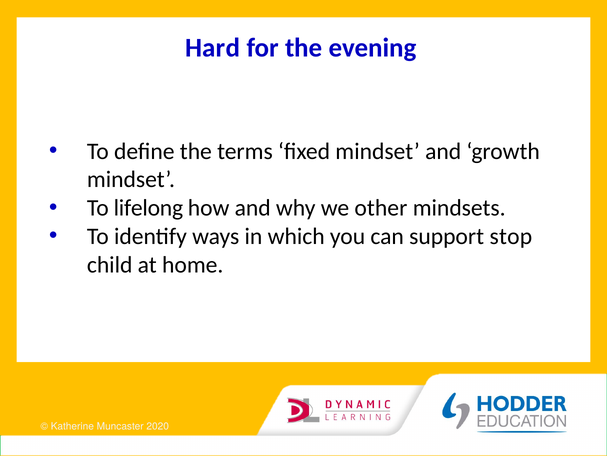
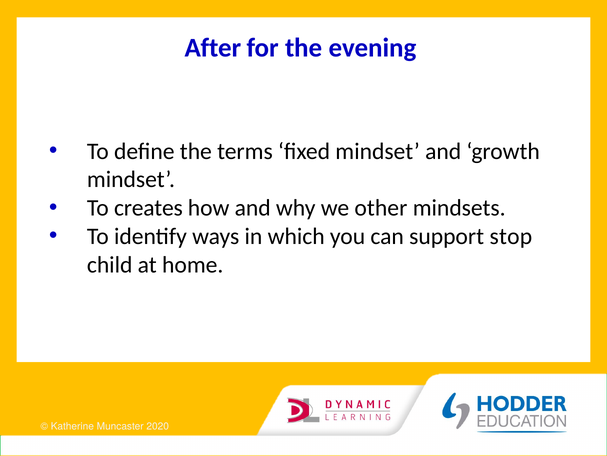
Hard: Hard -> After (213, 48)
lifelong: lifelong -> creates (148, 208)
